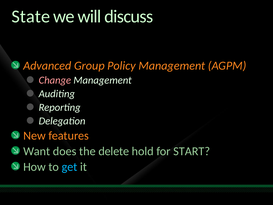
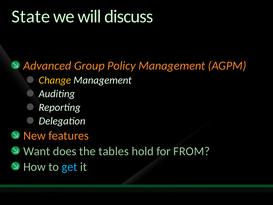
Change colour: pink -> yellow (55, 80)
delete: delete -> tables (114, 151)
START: START -> FROM (192, 151)
